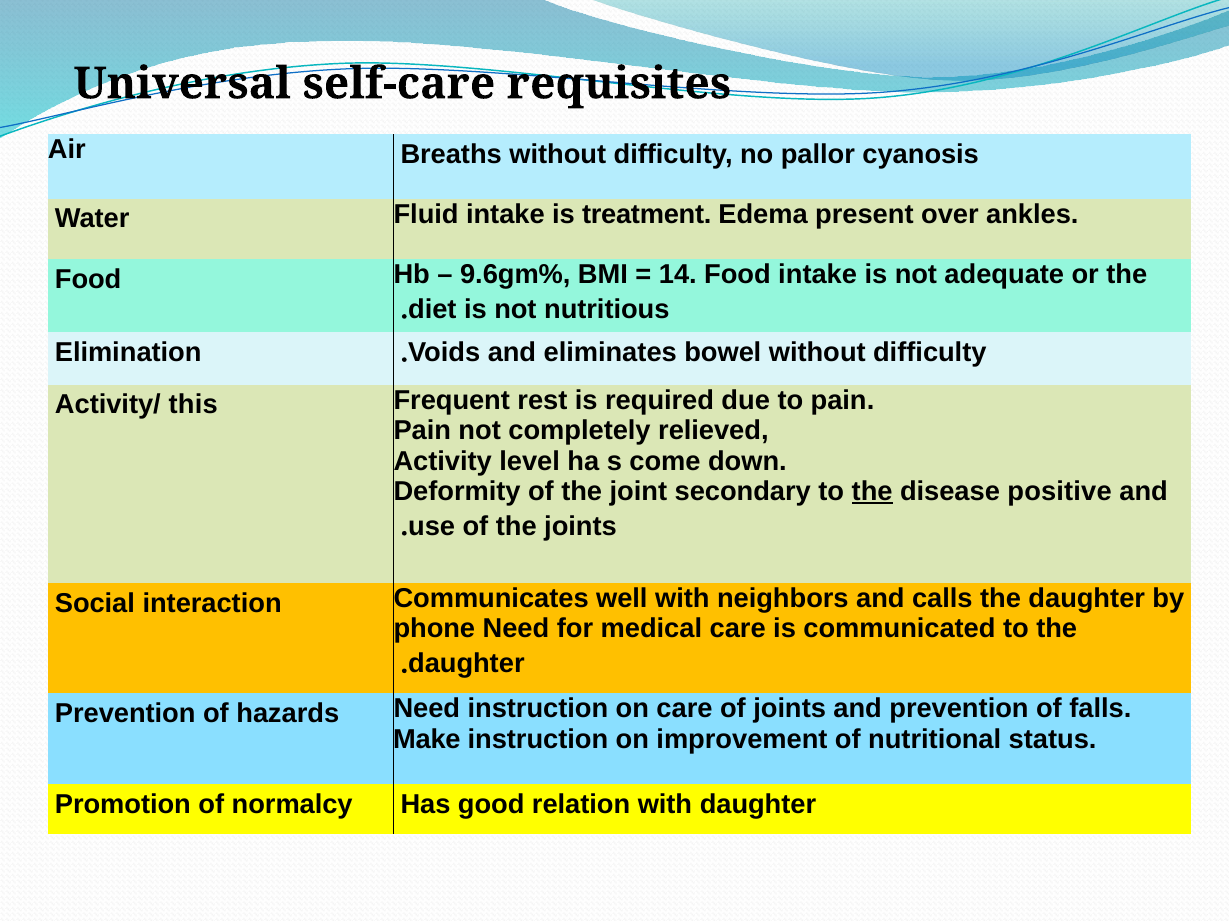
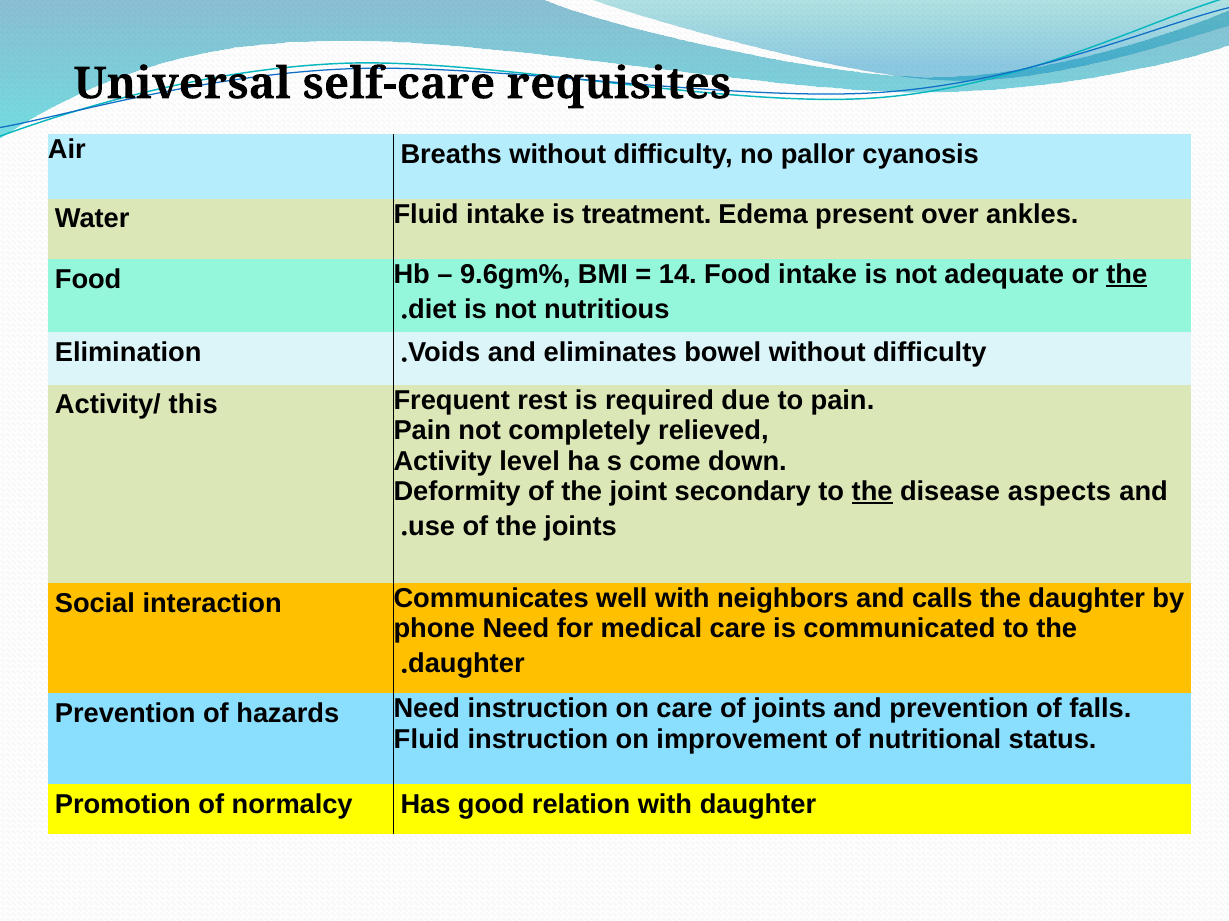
the underline: none -> present (1127, 275)
positive: positive -> aspects (1060, 492)
Make: Make -> Fluid (427, 740)
